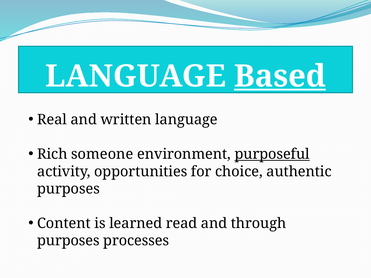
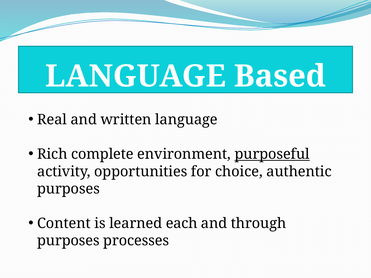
Based underline: present -> none (280, 76)
someone: someone -> complete (102, 154)
read: read -> each (182, 224)
